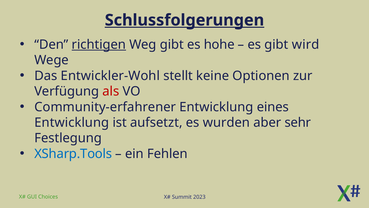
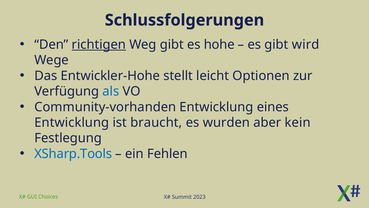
Schlussfolgerungen underline: present -> none (184, 20)
Entwickler-Wohl: Entwickler-Wohl -> Entwickler-Hohe (110, 76)
keine: keine -> leicht (213, 76)
als colour: red -> blue (111, 91)
Community-erfahrener: Community-erfahrener -> Community-vorhanden (105, 107)
aufsetzt: aufsetzt -> braucht (156, 122)
sehr: sehr -> kein (298, 122)
